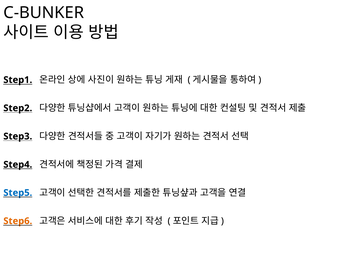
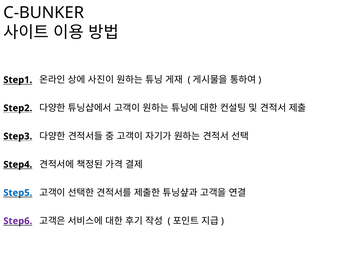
Step6 colour: orange -> purple (18, 221)
